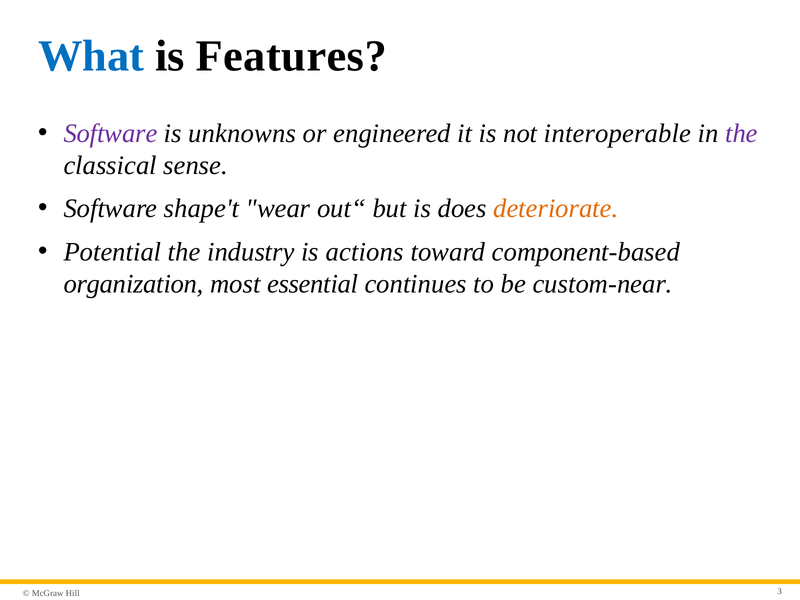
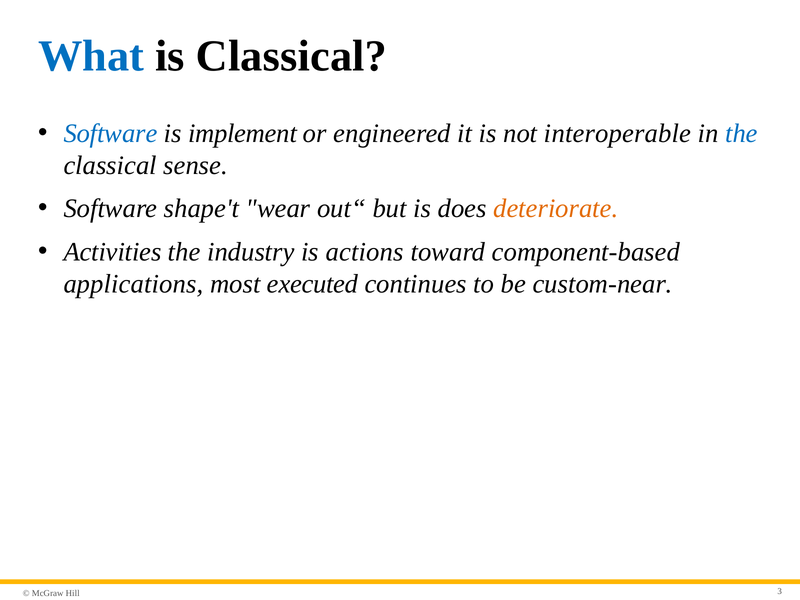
is Features: Features -> Classical (291, 56)
Software colour: purple -> blue (110, 134)
unknowns: unknowns -> implement (243, 134)
the colour: purple -> blue (741, 134)
Potential: Potential -> Activities (112, 252)
organization: organization -> applications (133, 284)
essential: essential -> executed (313, 284)
